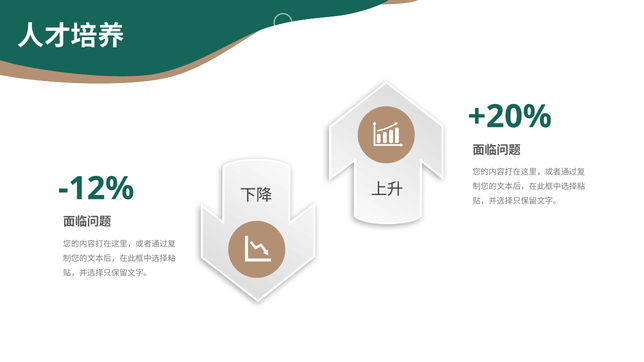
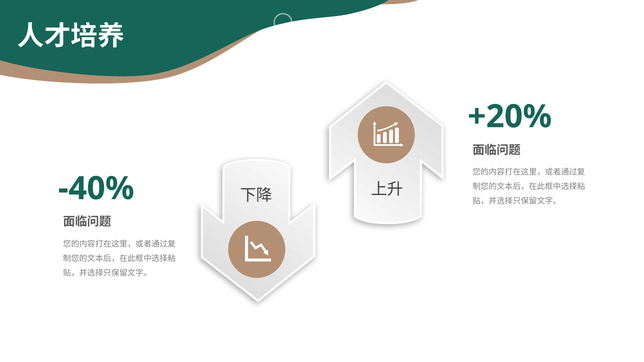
-12%: -12% -> -40% (96, 189)
